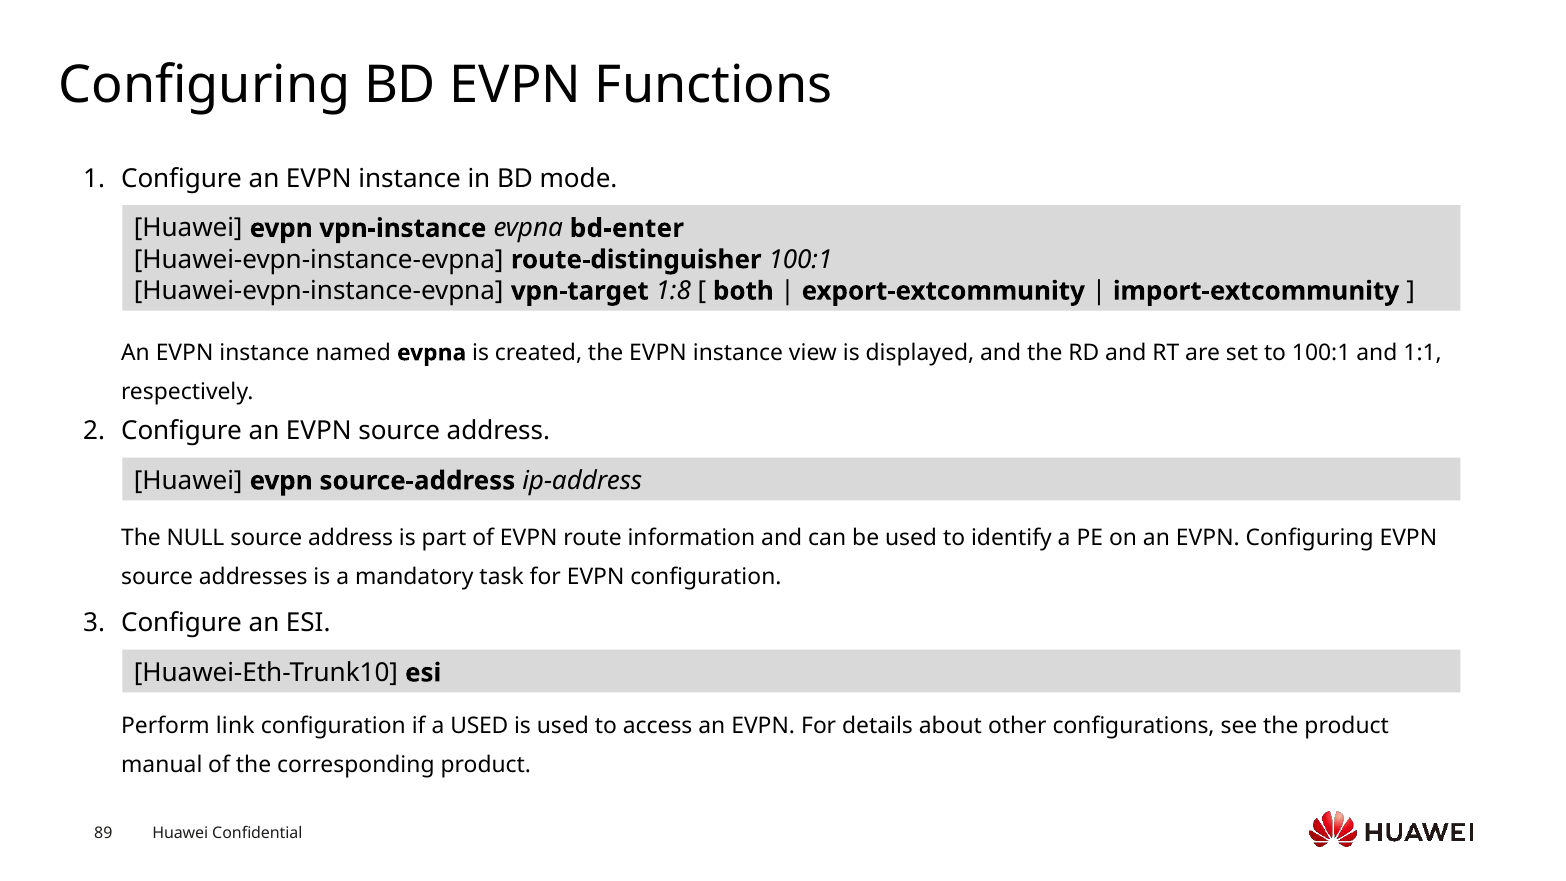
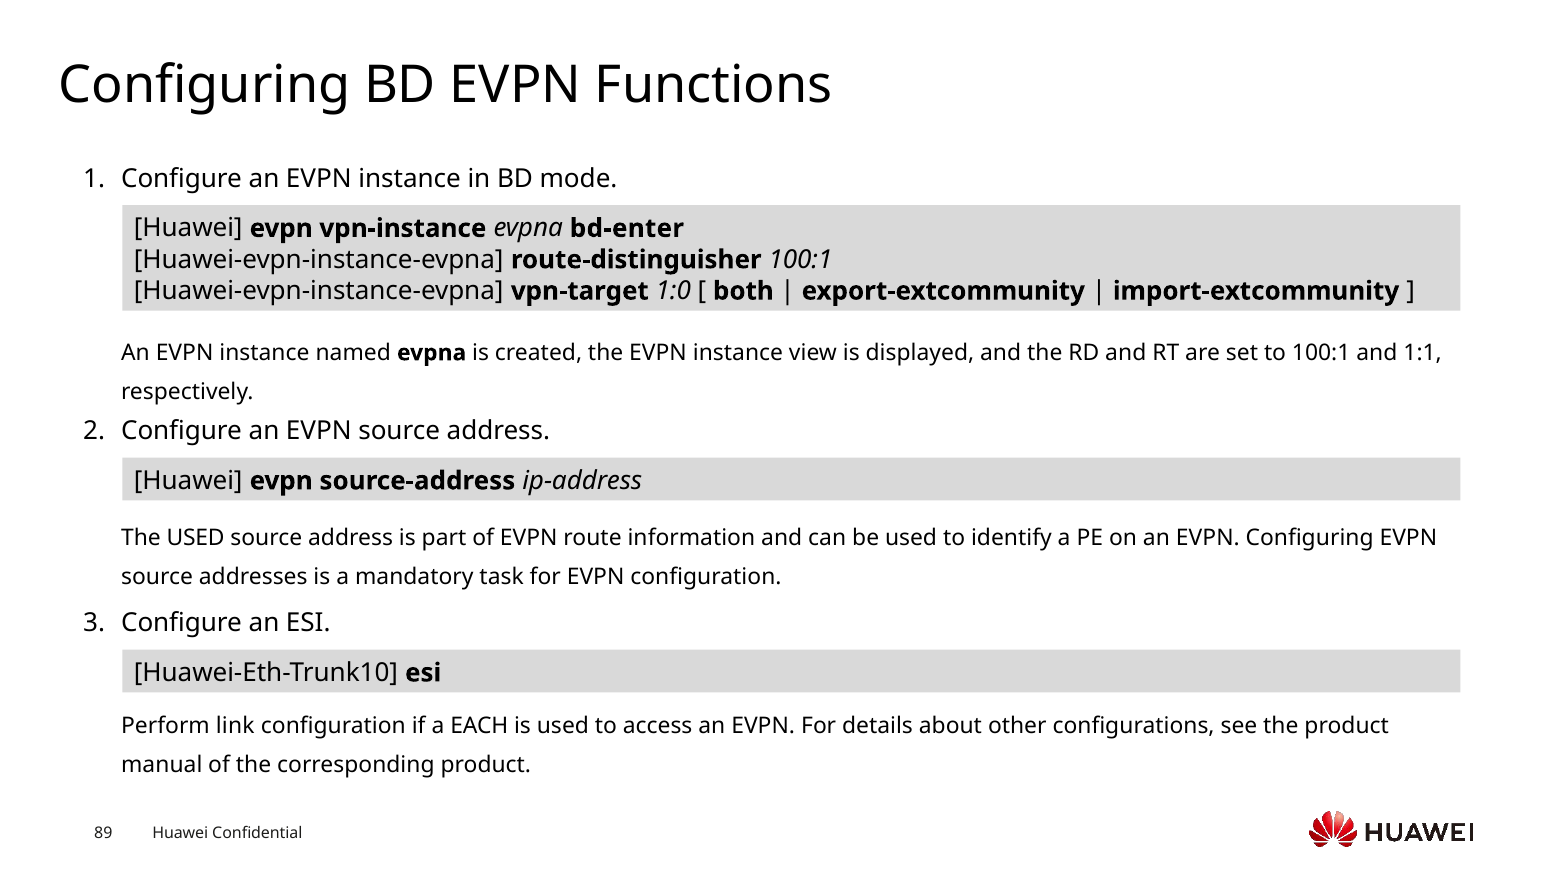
1:8: 1:8 -> 1:0 (673, 291)
The NULL: NULL -> USED (196, 538)
a USED: USED -> EACH (479, 726)
